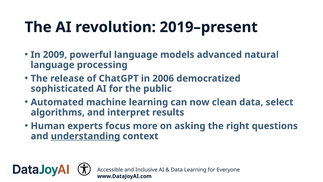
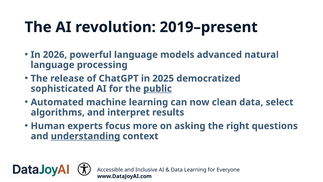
2009: 2009 -> 2026 (55, 55)
2006: 2006 -> 2025 (163, 78)
public underline: none -> present (158, 89)
